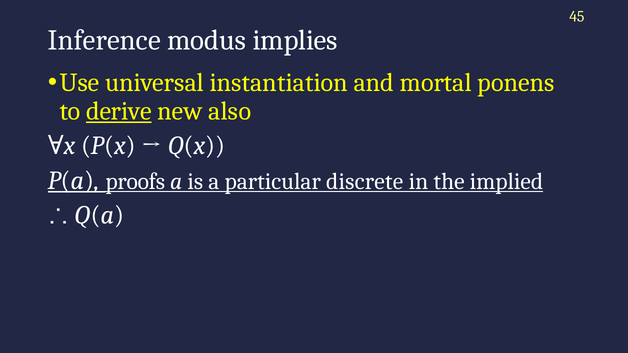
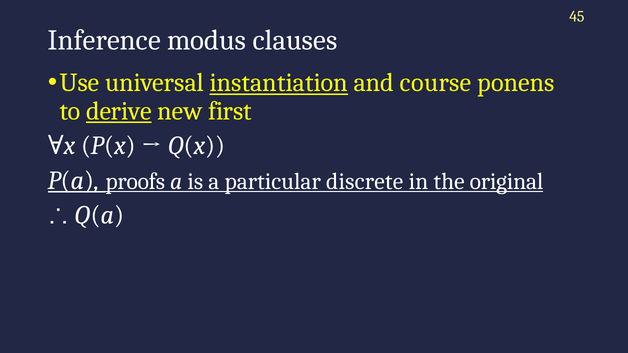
implies: implies -> clauses (295, 40)
instantiation underline: none -> present (279, 83)
mortal: mortal -> course (436, 83)
also: also -> first (230, 111)
implied: implied -> original (507, 182)
